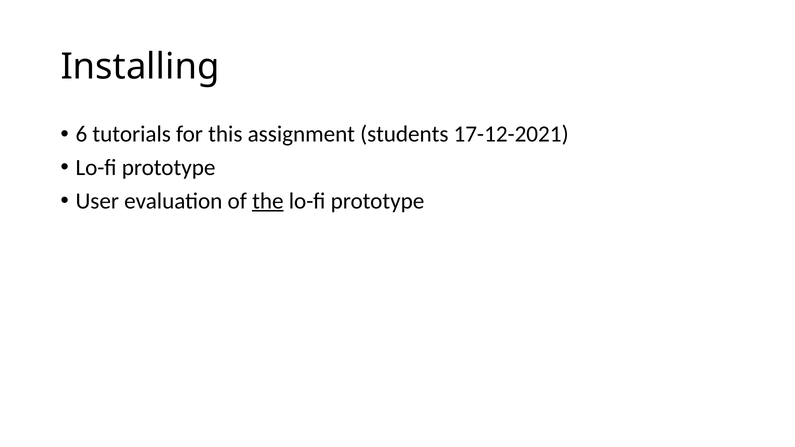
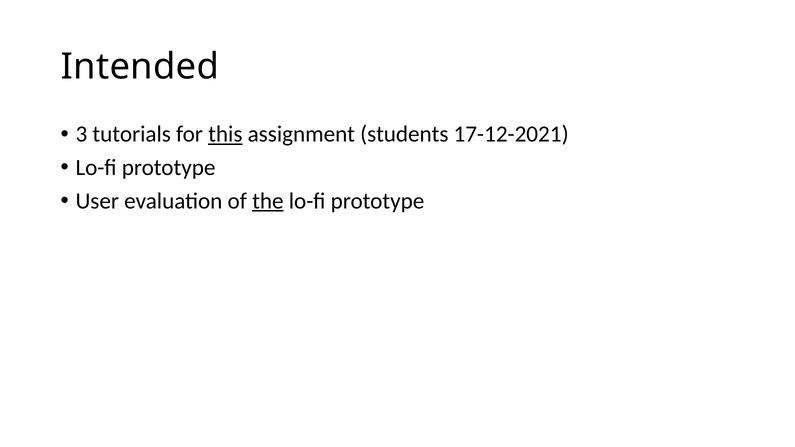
Installing: Installing -> Intended (140, 67)
6: 6 -> 3 (81, 134)
this underline: none -> present (225, 134)
